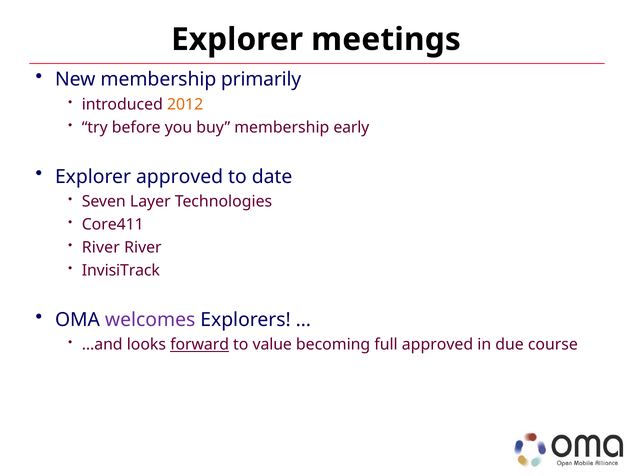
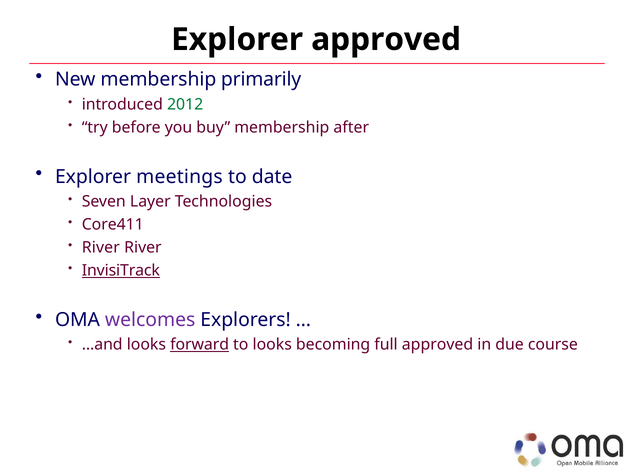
Explorer meetings: meetings -> approved (386, 39)
2012 colour: orange -> green (185, 104)
early: early -> after (351, 127)
Explorer approved: approved -> meetings (179, 176)
InvisiTrack underline: none -> present (121, 270)
to value: value -> looks (272, 344)
